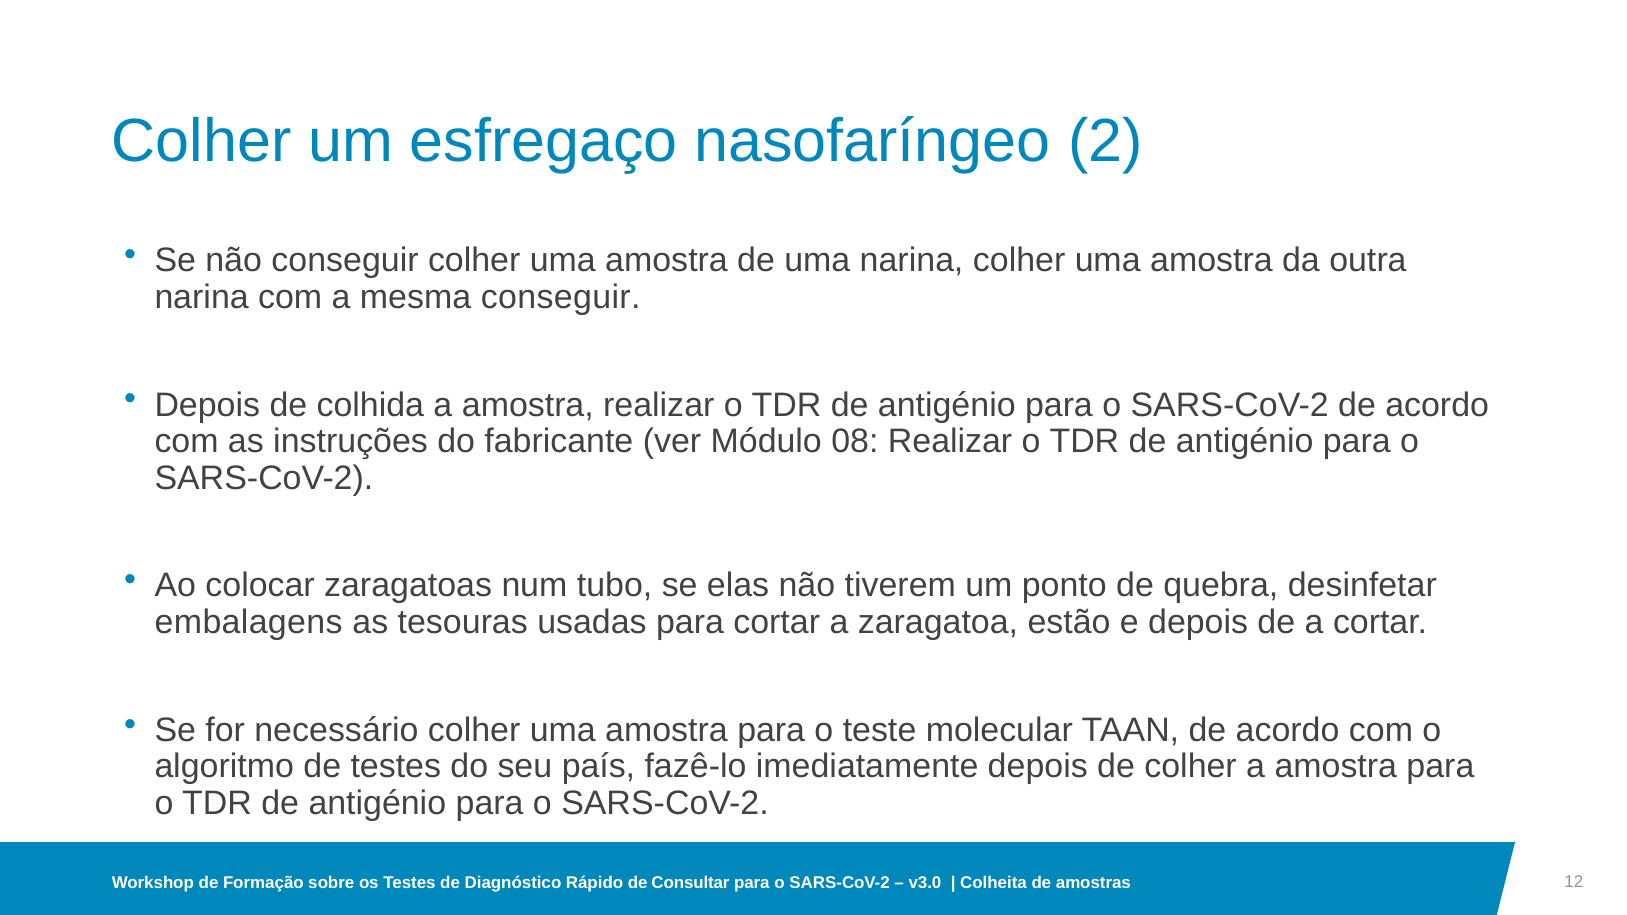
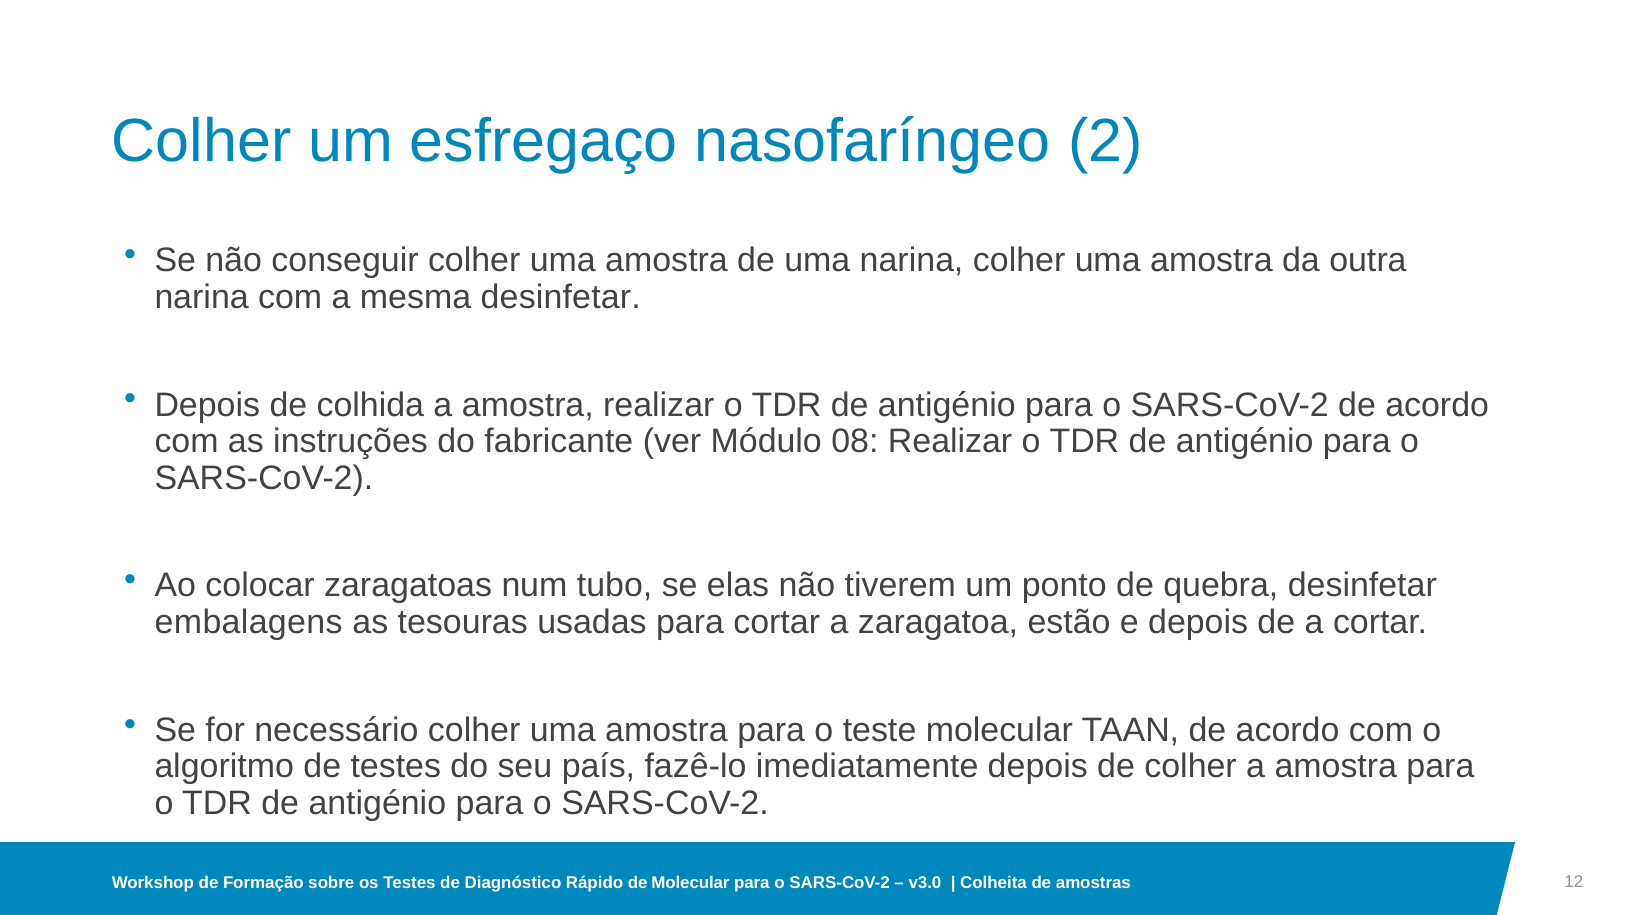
mesma conseguir: conseguir -> desinfetar (561, 297)
de Consultar: Consultar -> Molecular (690, 883)
